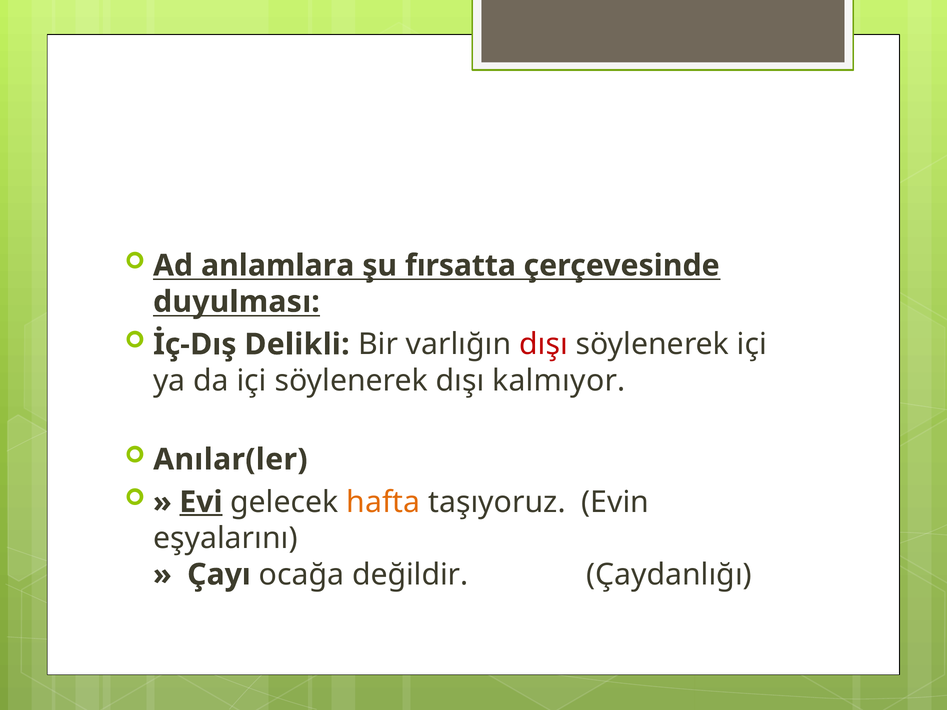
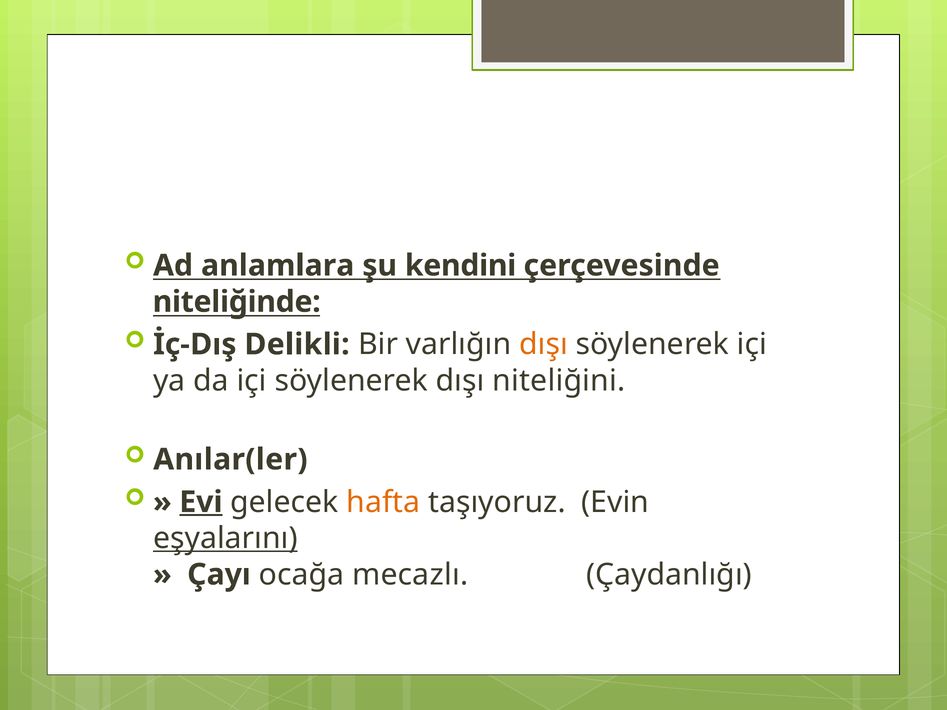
fırsatta: fırsatta -> kendini (461, 266)
duyulması: duyulması -> niteliğinde (237, 302)
dışı colour: red -> orange (544, 345)
kalmıyor: kalmıyor -> niteliğini (559, 381)
eşyalarını underline: none -> present (225, 538)
değildir: değildir -> mecazlı (410, 575)
